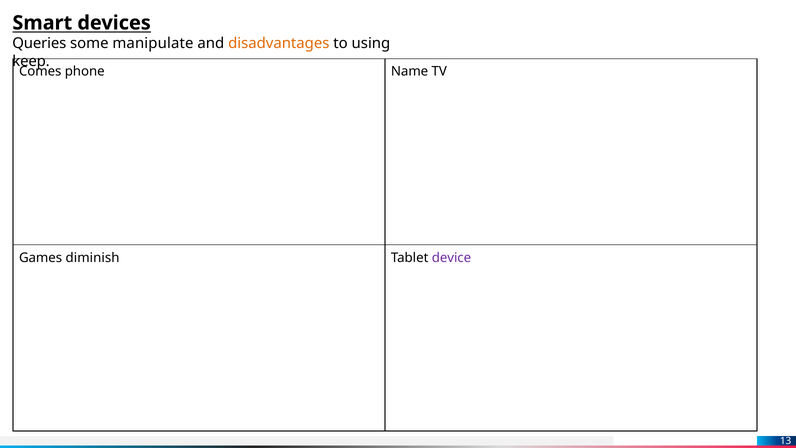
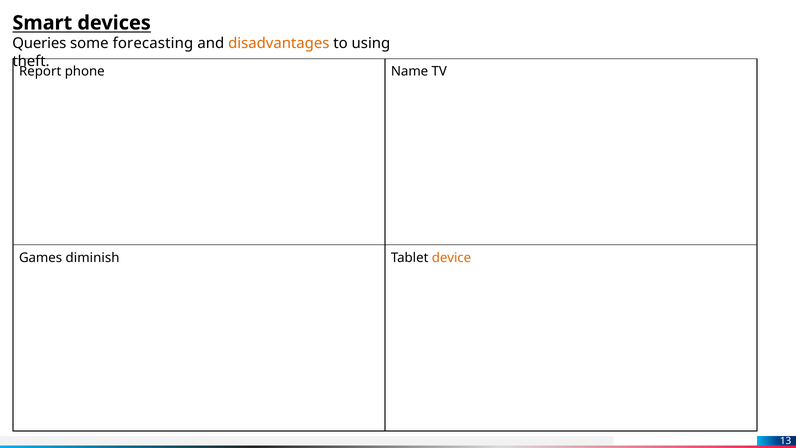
manipulate: manipulate -> forecasting (153, 43)
keep: keep -> theft (31, 61)
Comes: Comes -> Report (40, 71)
device colour: purple -> orange (451, 257)
